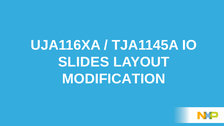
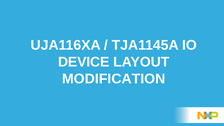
SLIDES: SLIDES -> DEVICE (84, 62)
